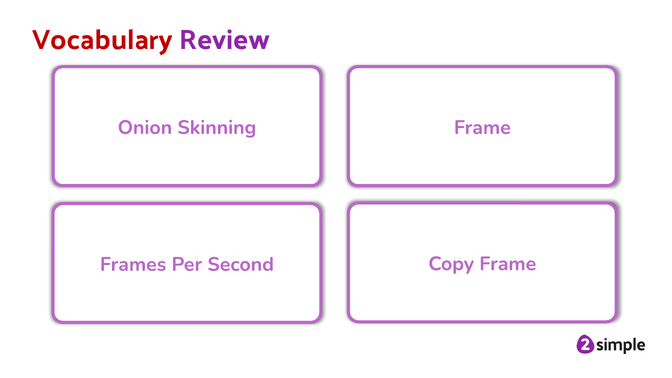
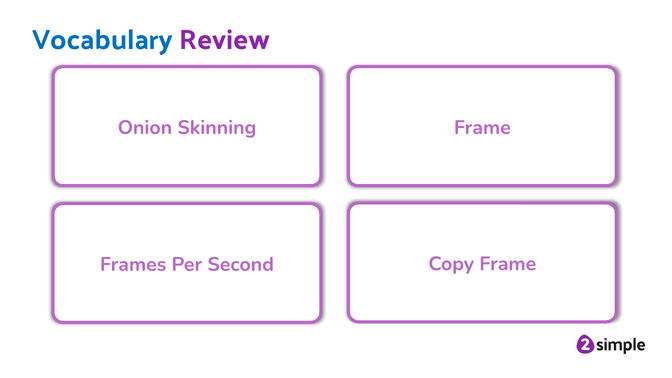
Vocabulary colour: red -> blue (103, 40)
